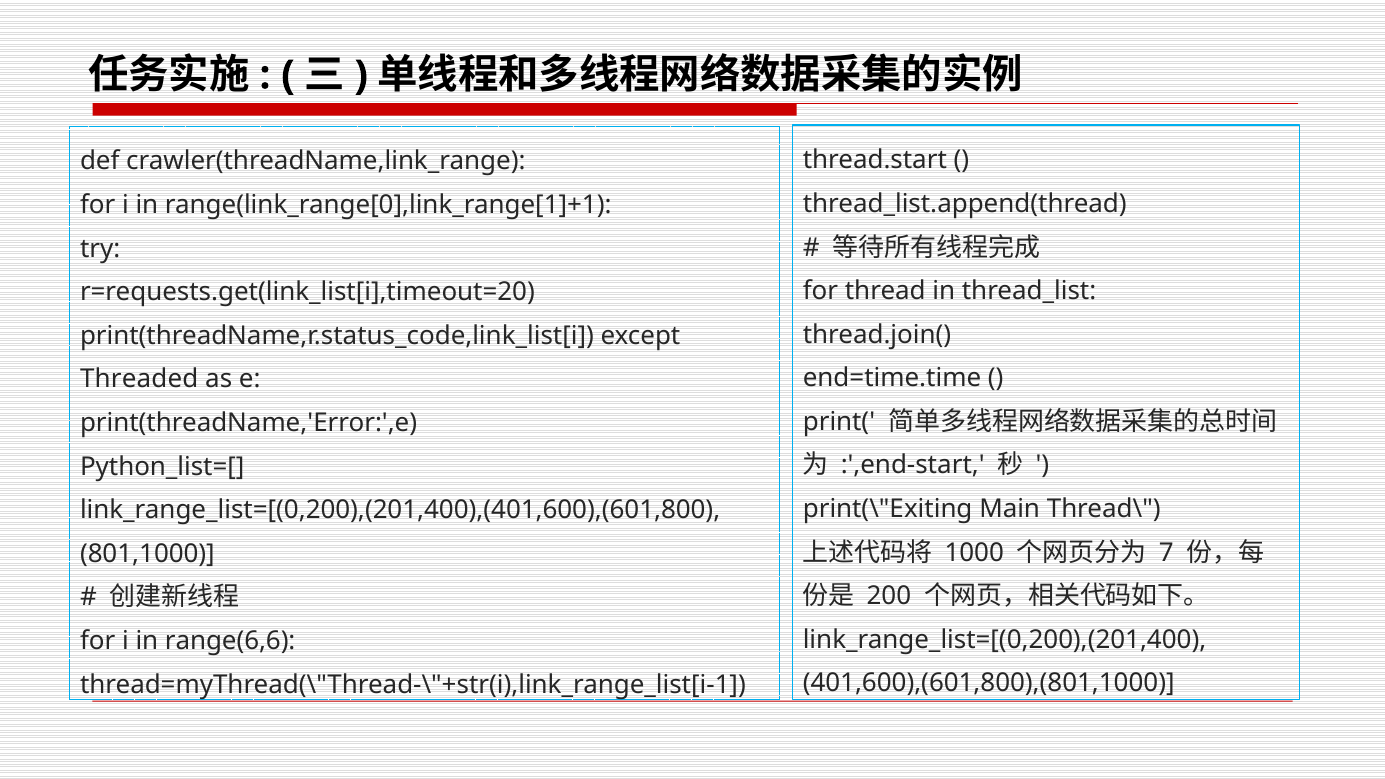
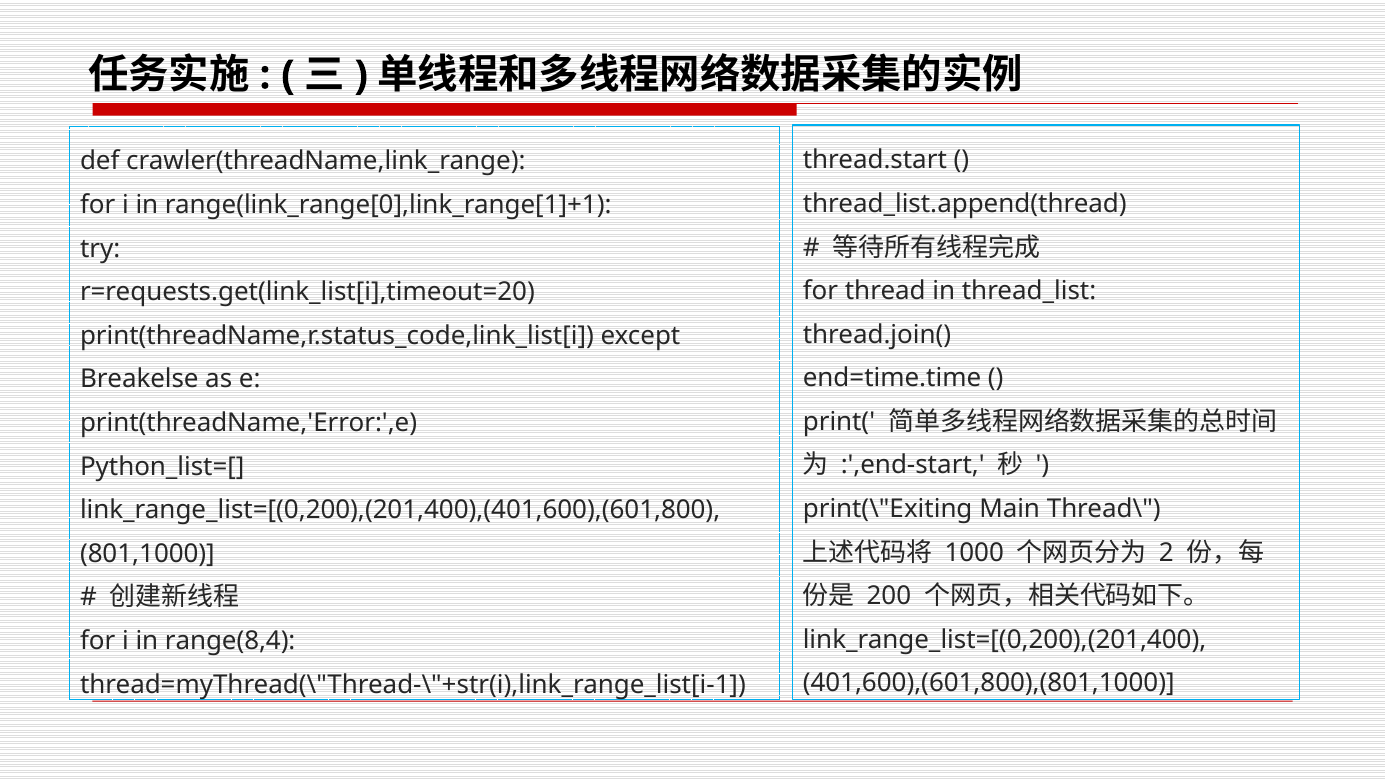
Threaded: Threaded -> Breakelse (139, 379)
7: 7 -> 2 (1166, 553)
range(6,6: range(6,6 -> range(8,4 (230, 641)
